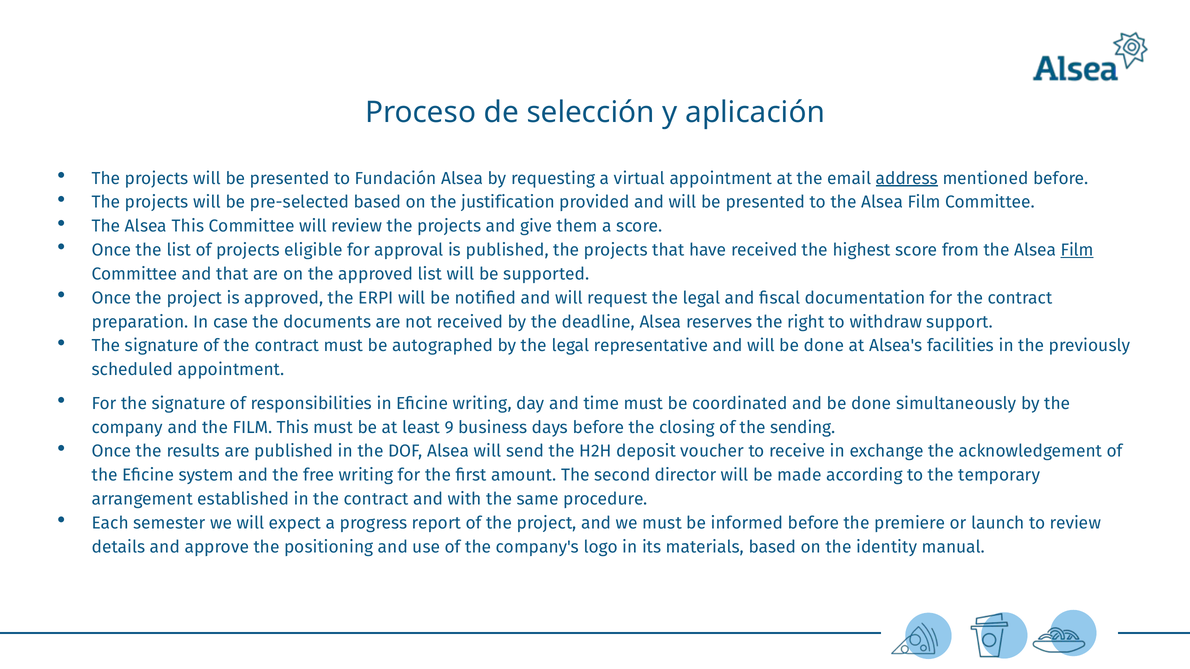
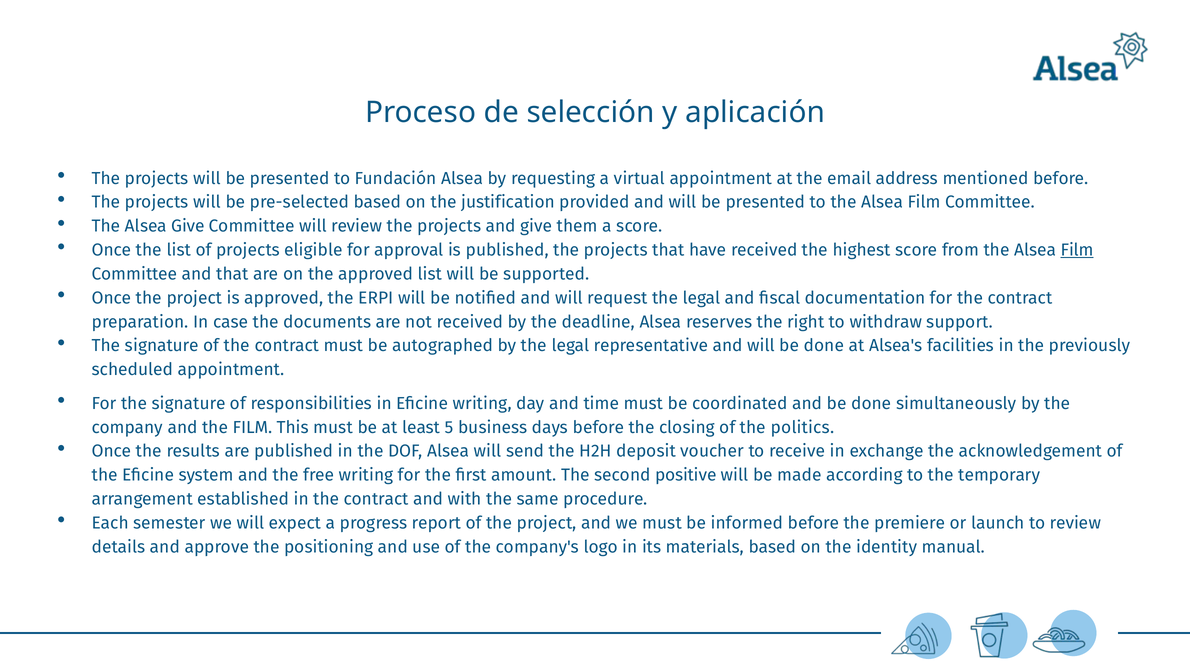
address underline: present -> none (907, 178)
Alsea This: This -> Give (188, 226)
9: 9 -> 5 (449, 428)
sending: sending -> politics (803, 428)
director: director -> positive (686, 475)
